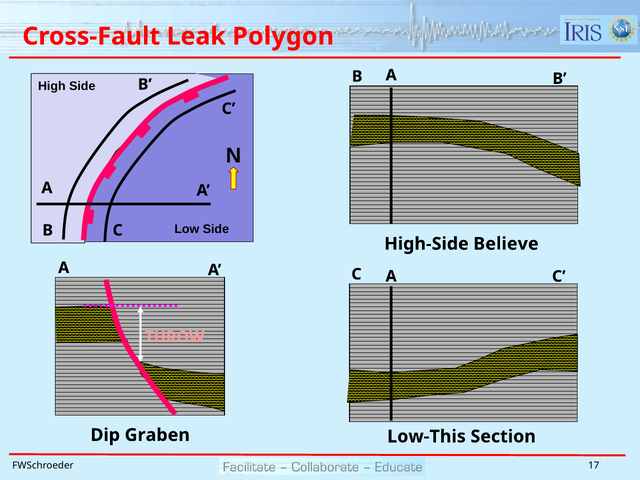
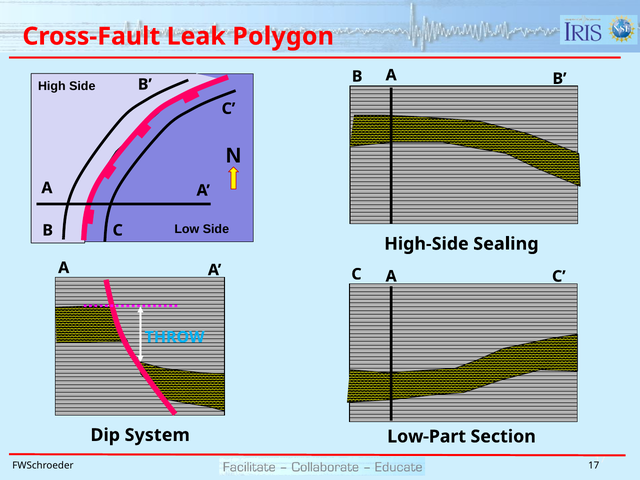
Believe: Believe -> Sealing (506, 244)
THROW colour: pink -> light blue (175, 337)
Graben: Graben -> System (157, 435)
Low-This: Low-This -> Low-Part (427, 437)
